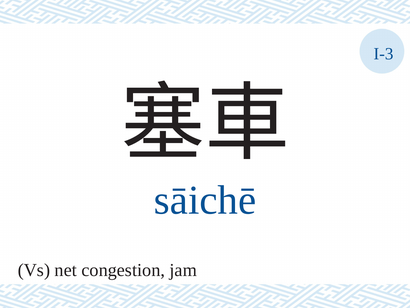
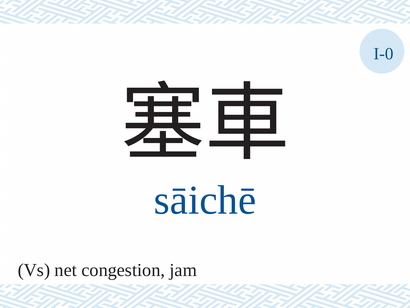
I-3: I-3 -> I-0 (383, 54)
